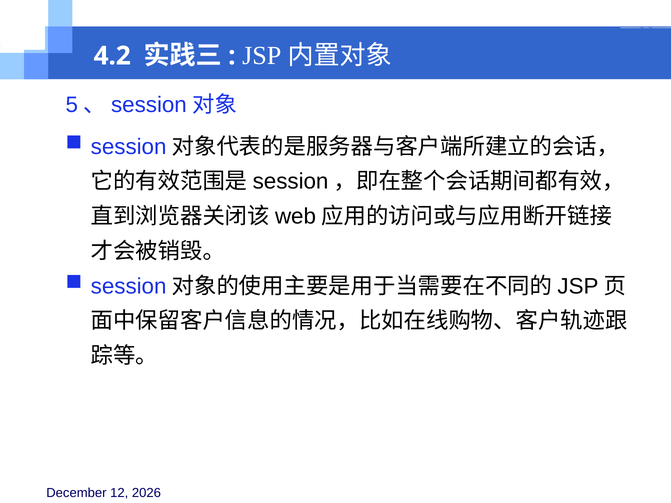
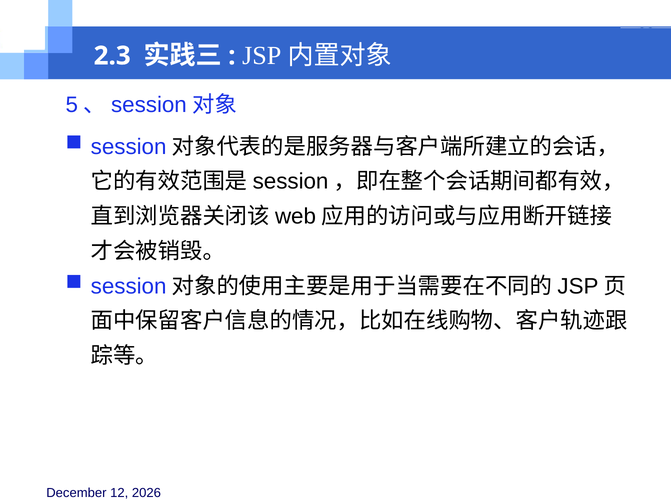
4.2: 4.2 -> 2.3 (112, 56)
